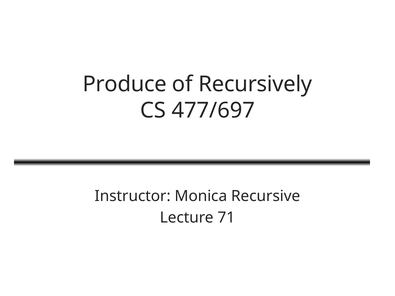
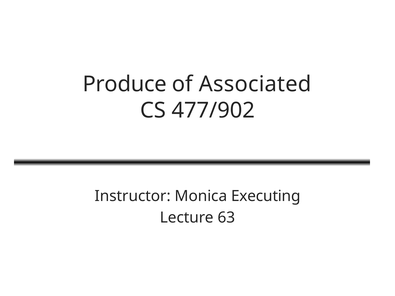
Recursively: Recursively -> Associated (255, 84)
477/697: 477/697 -> 477/902 (213, 110)
Recursive: Recursive -> Executing (266, 196)
71: 71 -> 63 (226, 218)
